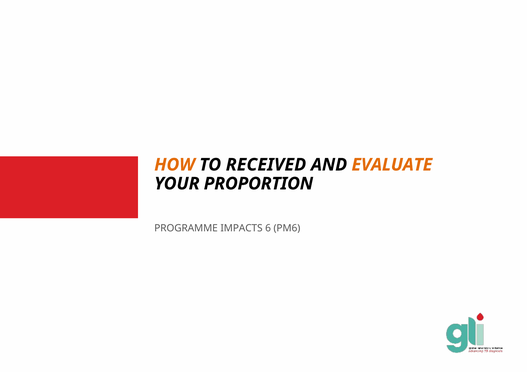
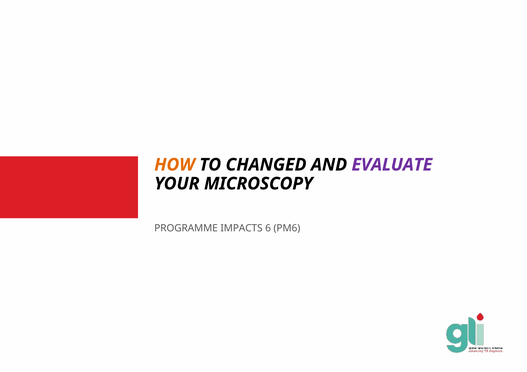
RECEIVED: RECEIVED -> CHANGED (266, 165)
EVALUATE colour: orange -> purple (392, 165)
PROPORTION: PROPORTION -> MICROSCOPY (258, 184)
